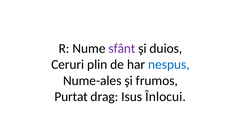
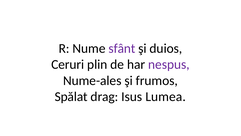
nespus colour: blue -> purple (169, 64)
Purtat: Purtat -> Spălat (71, 96)
Înlocui: Înlocui -> Lumea (166, 96)
